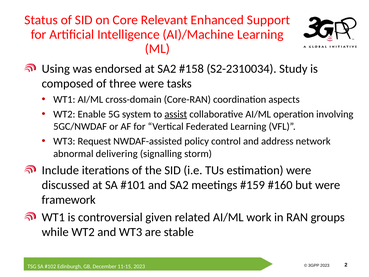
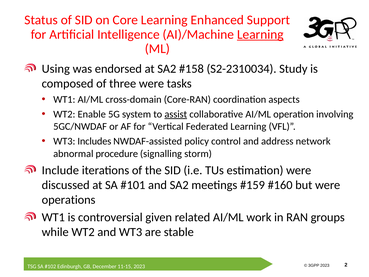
Core Relevant: Relevant -> Learning (164, 20)
Learning underline: none -> present (260, 34)
Request: Request -> Includes (94, 141)
delivering: delivering -> procedure (117, 153)
framework: framework -> operations (69, 200)
